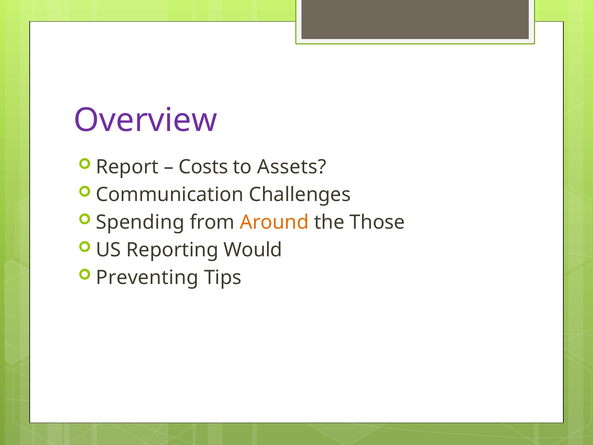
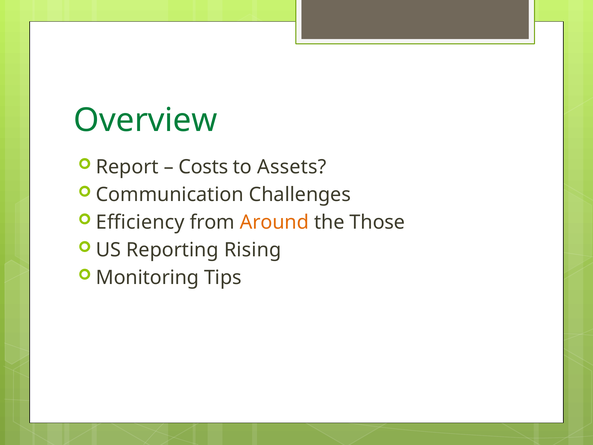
Overview colour: purple -> green (145, 120)
Spending: Spending -> Efficiency (140, 222)
Would: Would -> Rising (253, 250)
Preventing: Preventing -> Monitoring (147, 278)
